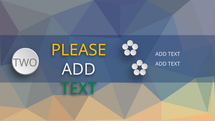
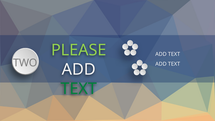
PLEASE colour: yellow -> light green (79, 50)
